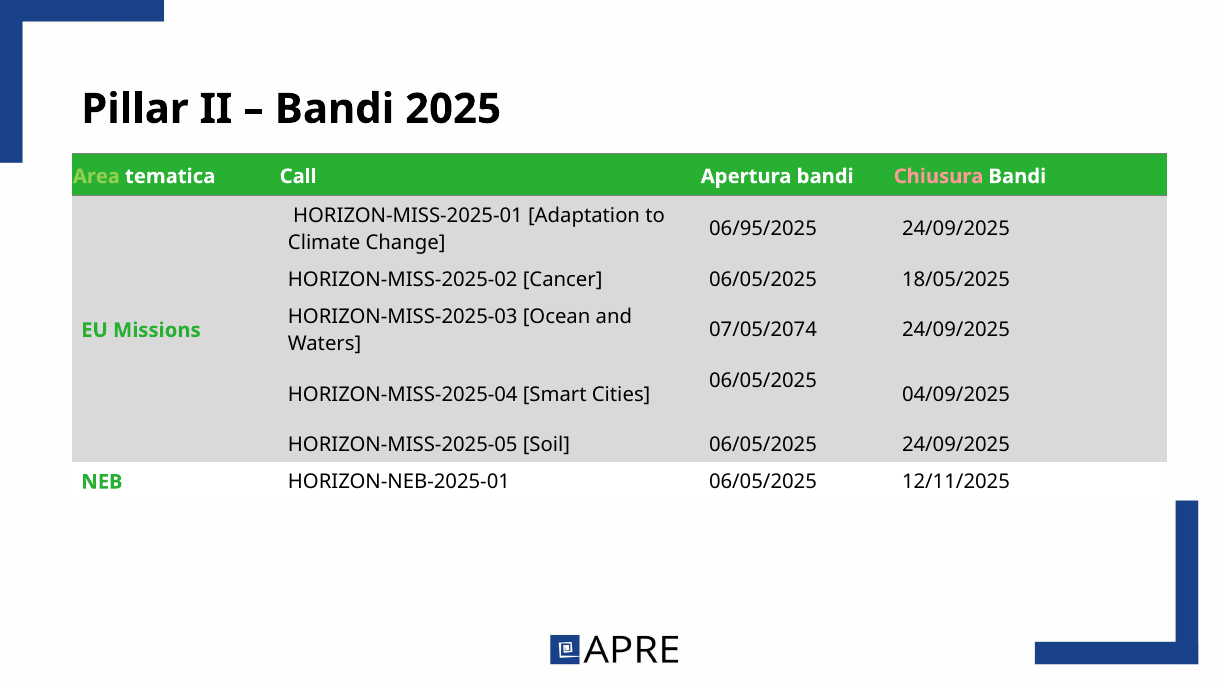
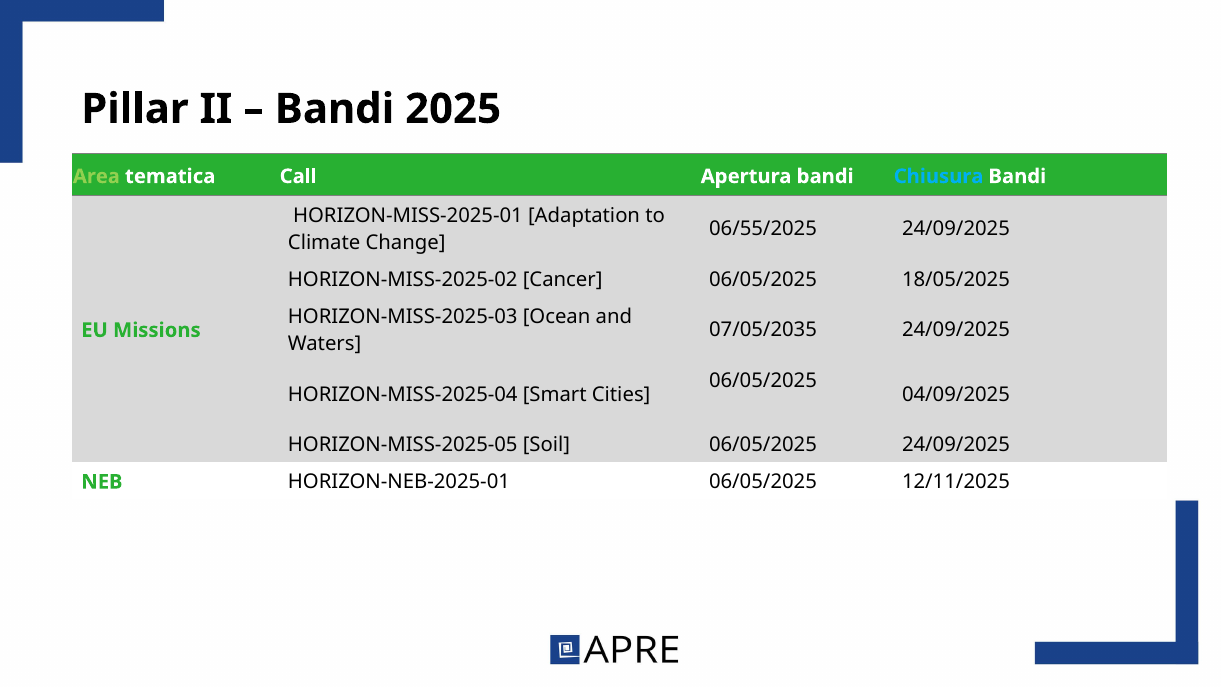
Chiusura colour: pink -> light blue (939, 176)
06/95/2025: 06/95/2025 -> 06/55/2025 (763, 229)
07/05/2074: 07/05/2074 -> 07/05/2035 (763, 330)
